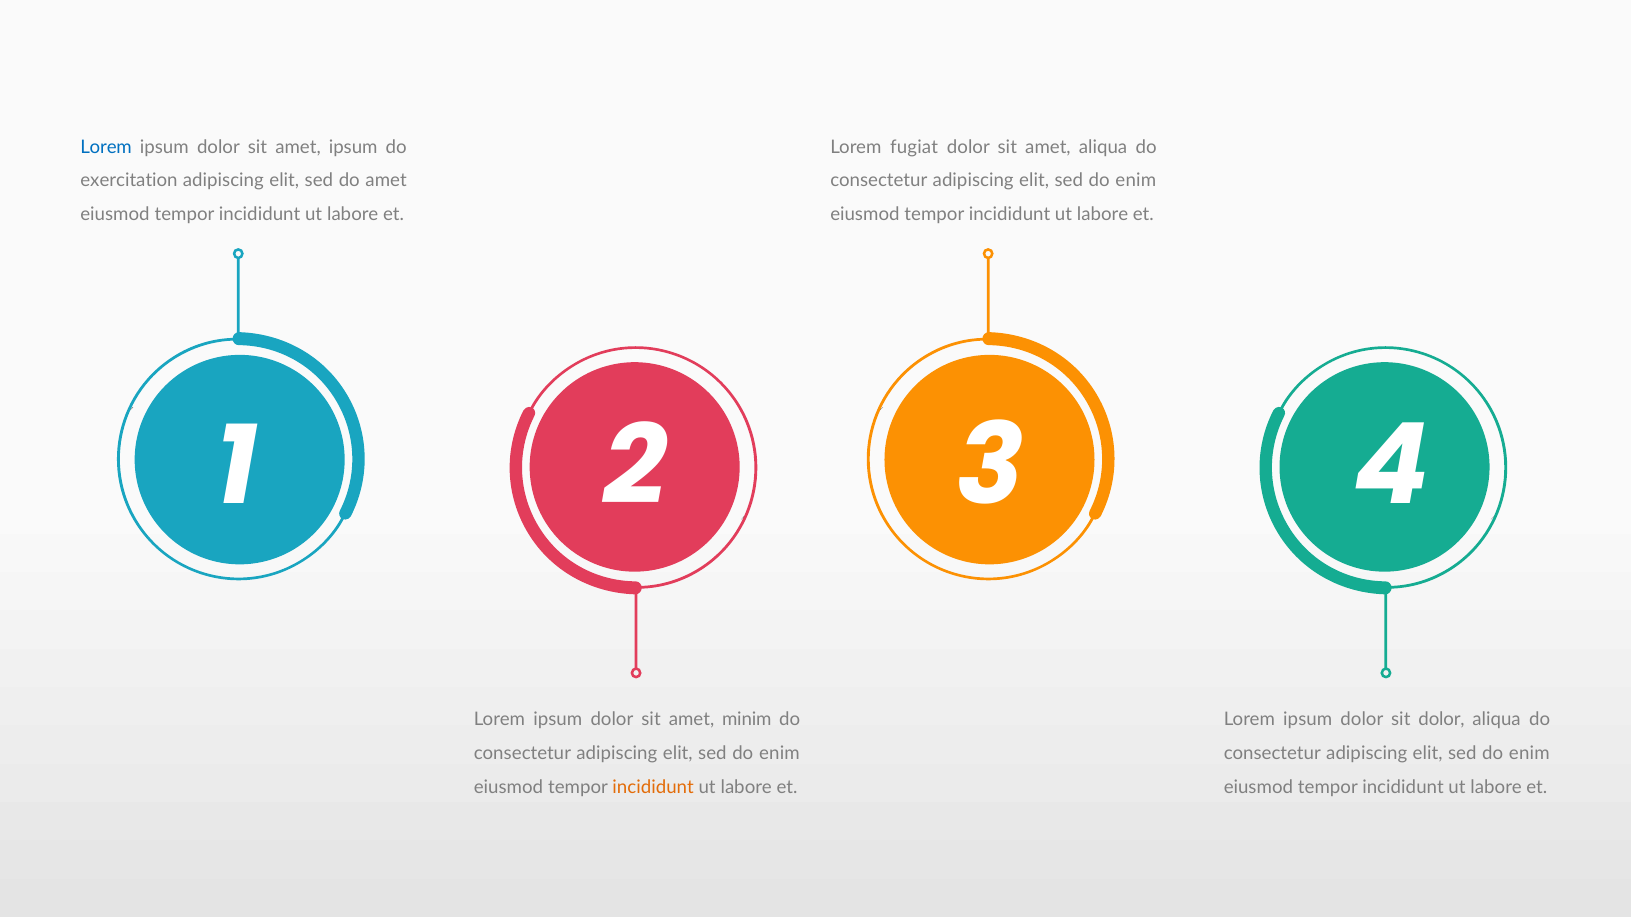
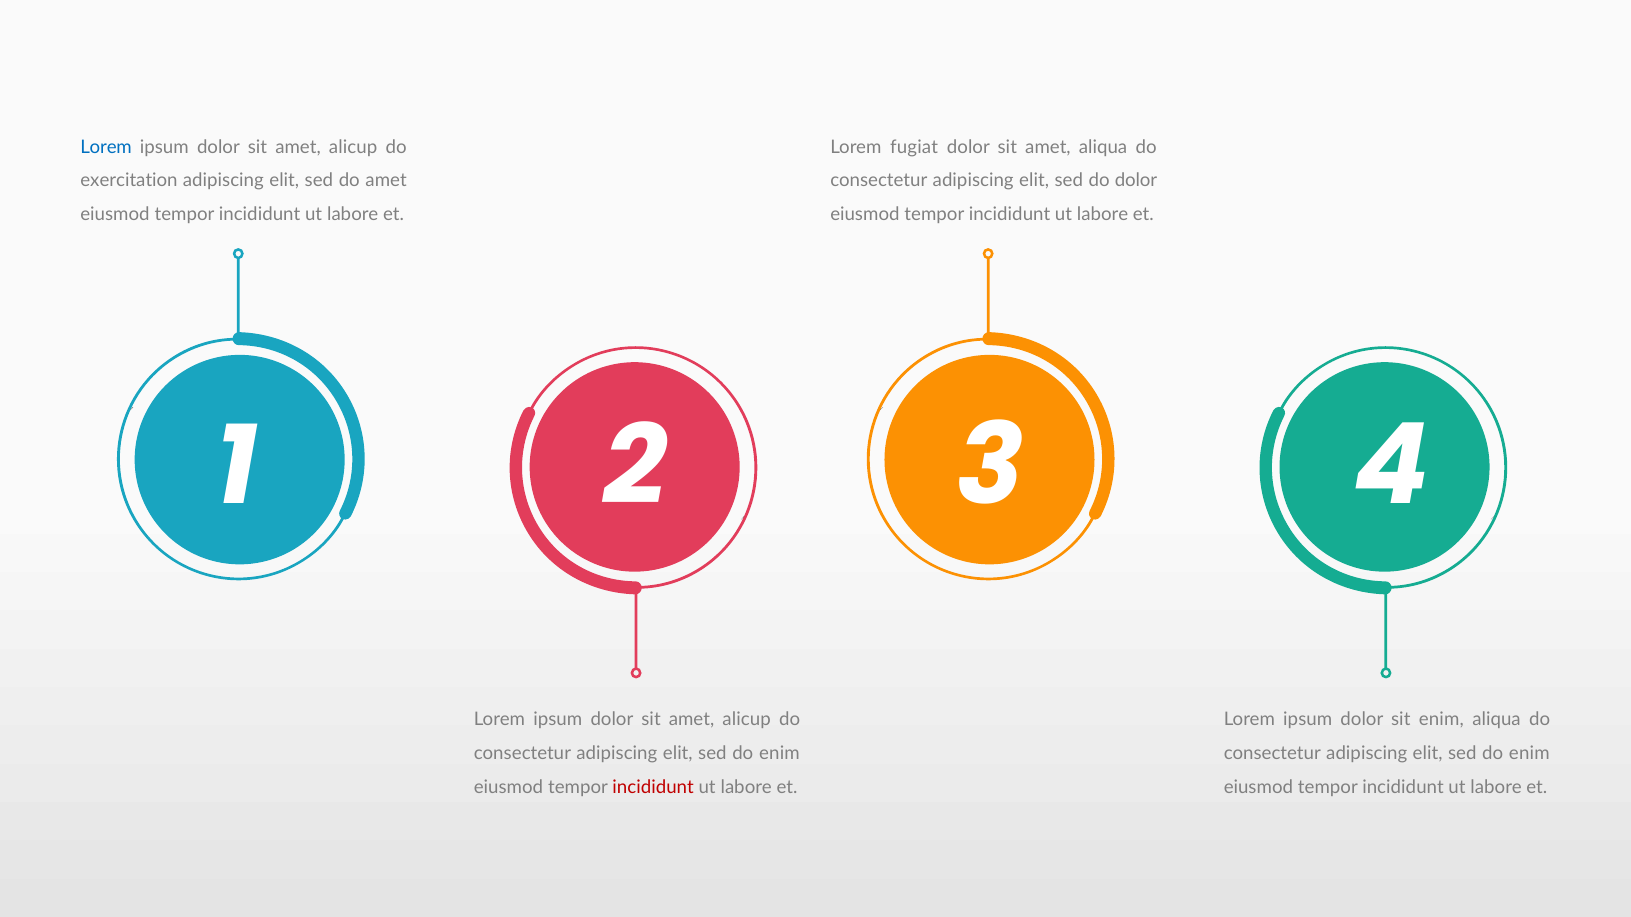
ipsum: ipsum -> alicup (353, 147)
enim: enim -> dolor (1136, 181)
minim: minim -> alicup (747, 720)
sit dolor: dolor -> enim (1441, 720)
incididunt colour: orange -> red (653, 787)
